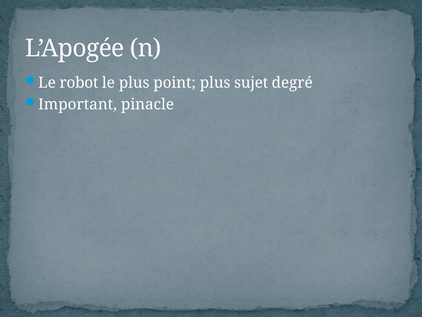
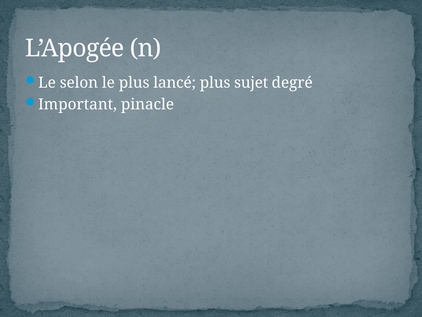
robot: robot -> selon (79, 83)
point: point -> lancé (175, 83)
